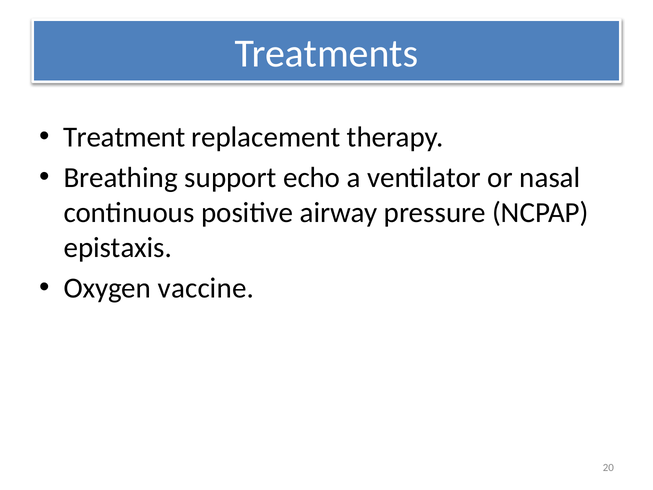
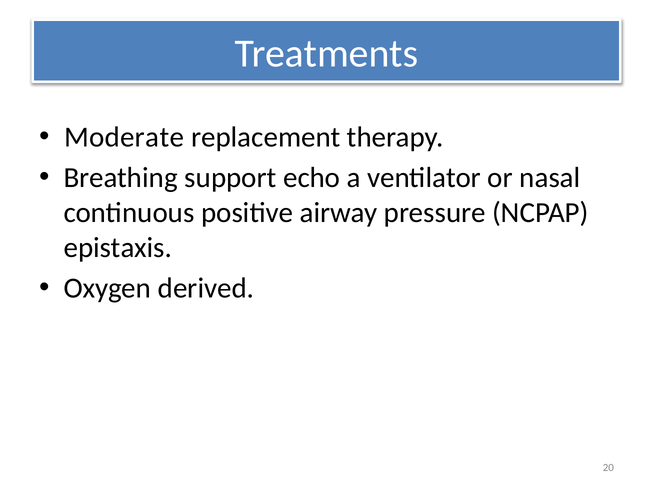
Treatment: Treatment -> Moderate (124, 137)
vaccine: vaccine -> derived (206, 288)
